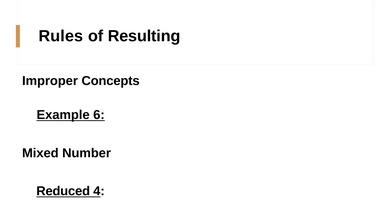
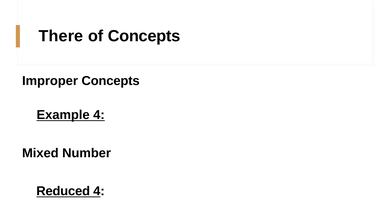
Rules: Rules -> There (61, 36)
of Resulting: Resulting -> Concepts (144, 36)
Example 6: 6 -> 4 (99, 115)
